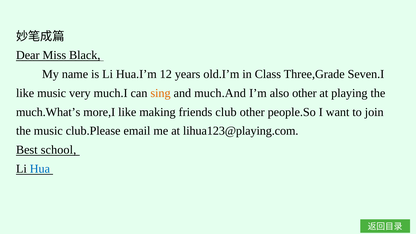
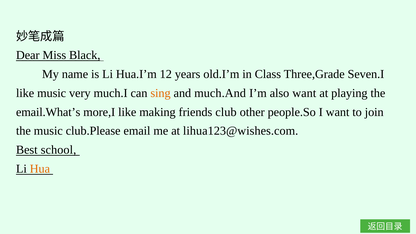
also other: other -> want (304, 93)
much.What’s: much.What’s -> email.What’s (48, 112)
lihua123@playing.com: lihua123@playing.com -> lihua123@wishes.com (241, 131)
Hua colour: blue -> orange (40, 169)
